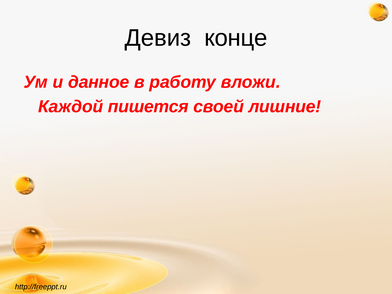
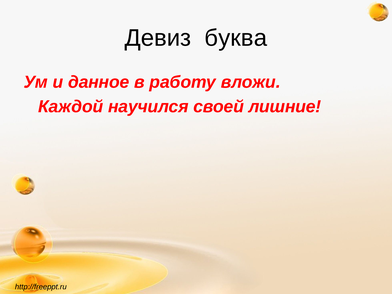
конце: конце -> буква (236, 38)
пишется: пишется -> научился (148, 107)
